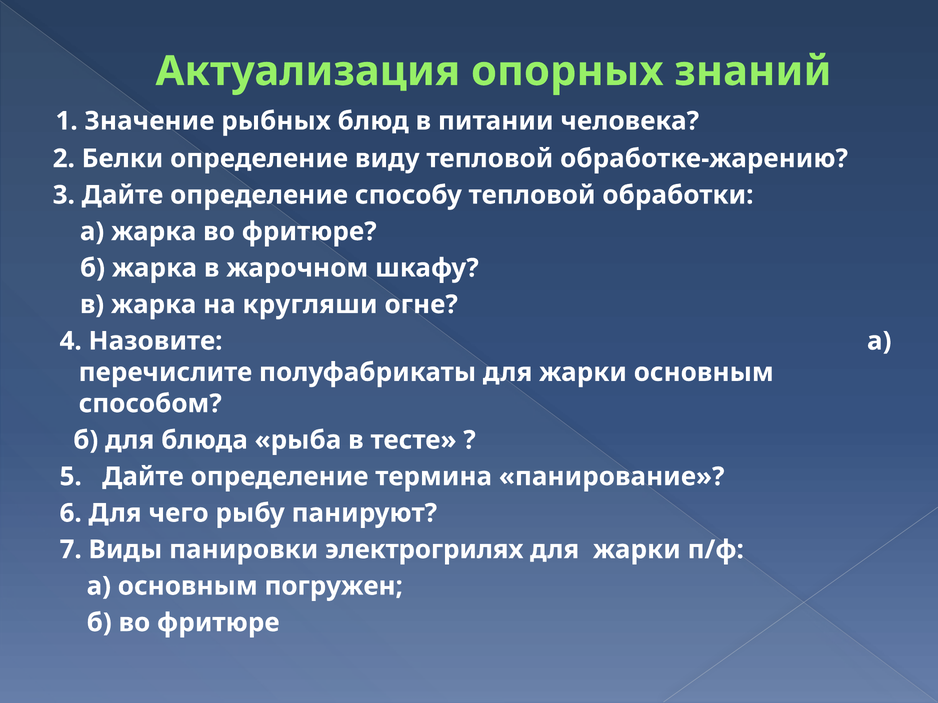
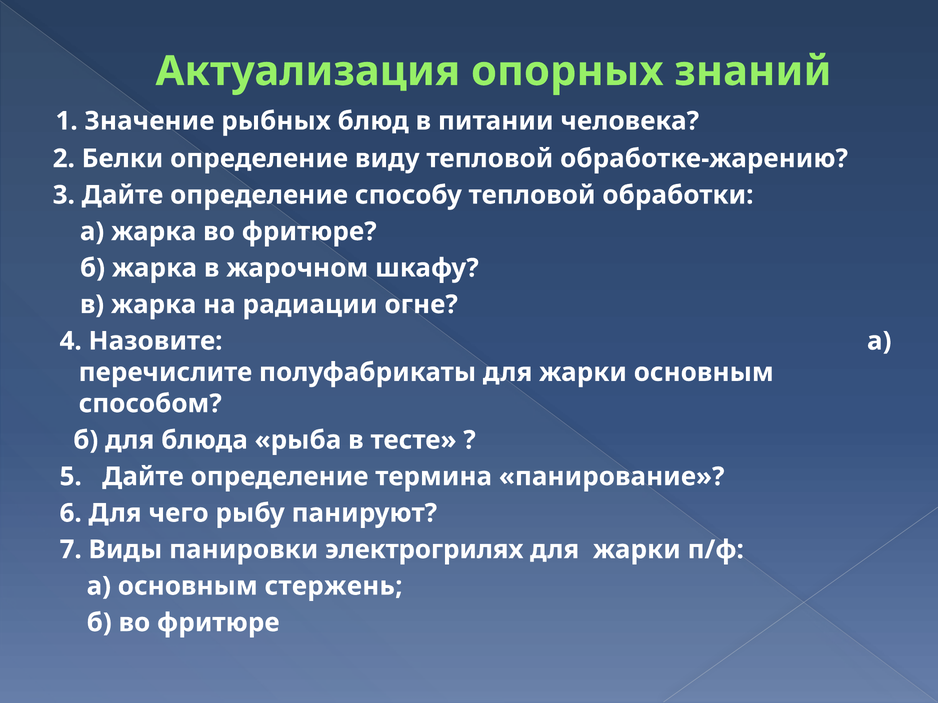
кругляши: кругляши -> радиации (310, 305)
погружен: погружен -> стержень (334, 587)
